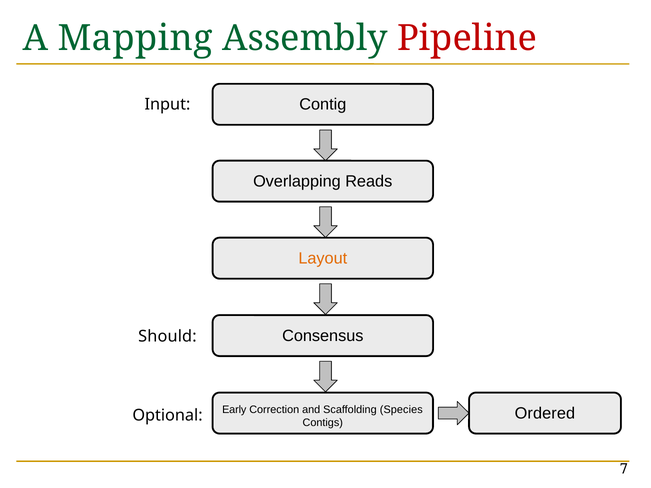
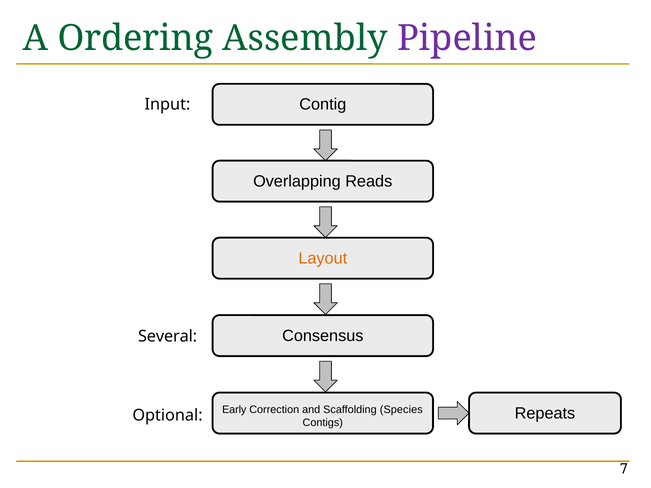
Mapping: Mapping -> Ordering (135, 38)
Pipeline colour: red -> purple (467, 38)
Should: Should -> Several (168, 337)
Ordered: Ordered -> Repeats (545, 413)
